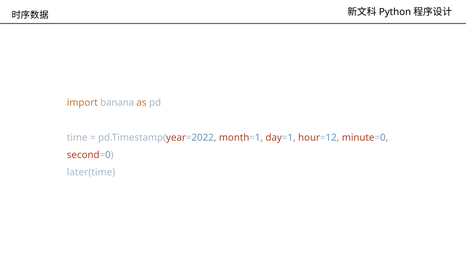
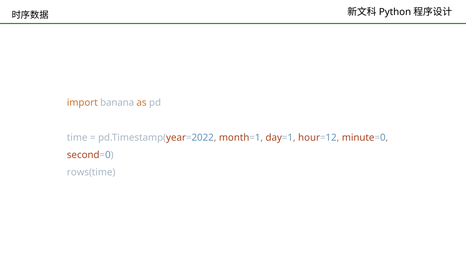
later(time: later(time -> rows(time (91, 172)
